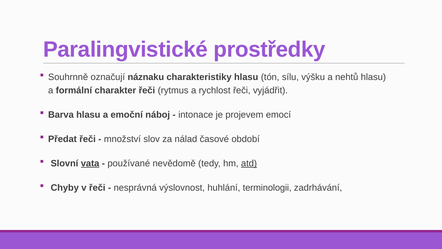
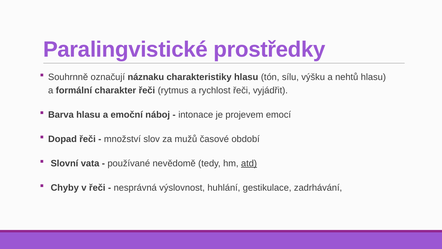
Předat: Předat -> Dopad (62, 139)
nálad: nálad -> mužů (186, 139)
vata underline: present -> none (90, 163)
terminologii: terminologii -> gestikulace (267, 187)
